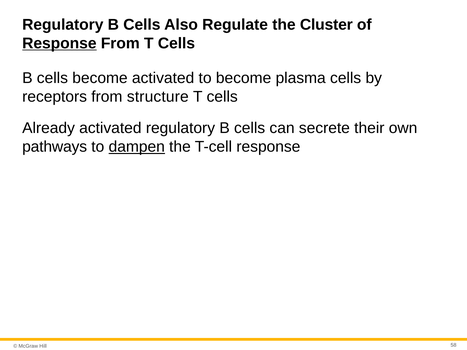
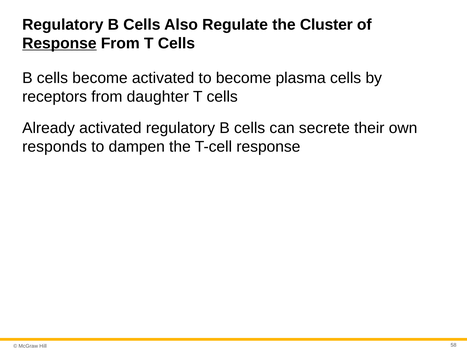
structure: structure -> daughter (158, 97)
pathways: pathways -> responds (55, 147)
dampen underline: present -> none (137, 147)
